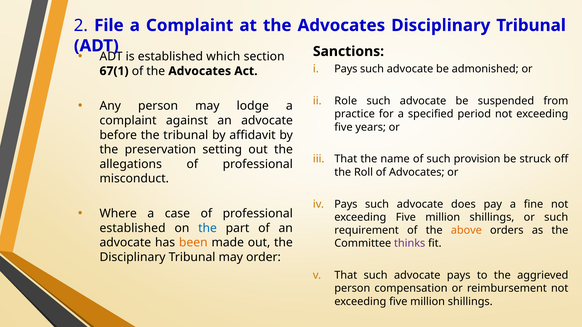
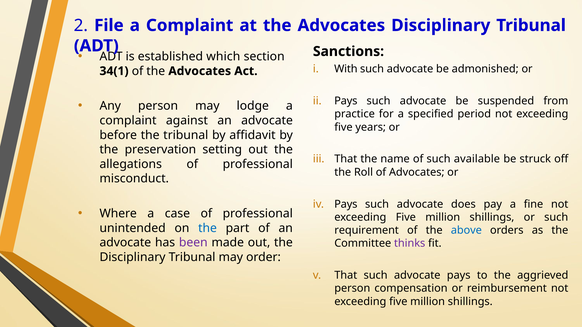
Pays: Pays -> With (346, 69)
67(1: 67(1 -> 34(1 (114, 71)
Role: Role -> Pays (346, 101)
provision: provision -> available (477, 159)
established: established -> unintended (133, 228)
above colour: orange -> blue (466, 231)
been colour: orange -> purple (193, 243)
